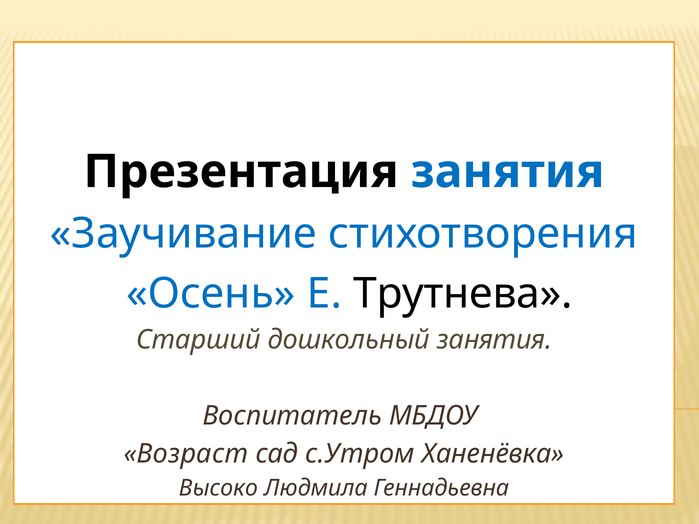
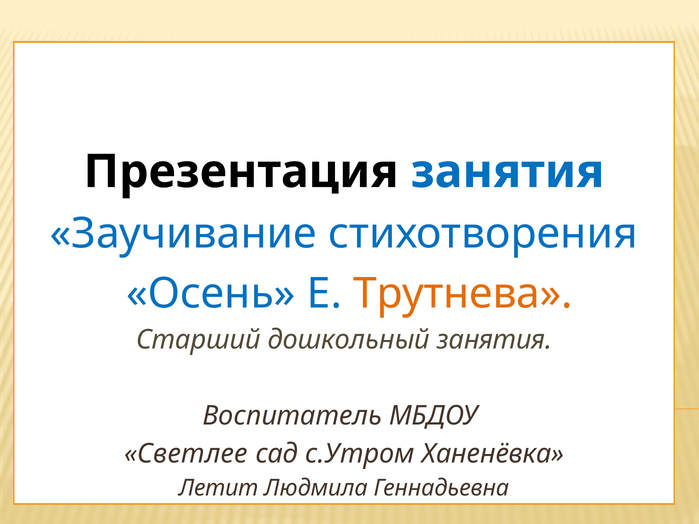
Трутнева colour: black -> orange (463, 294)
Возраст: Возраст -> Светлее (186, 454)
Высоко: Высоко -> Летит (219, 489)
